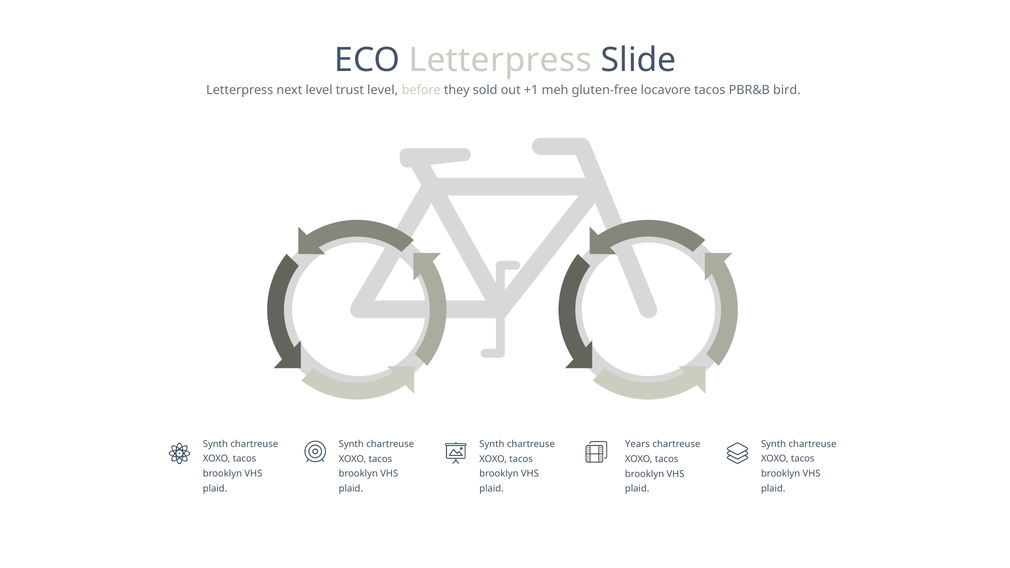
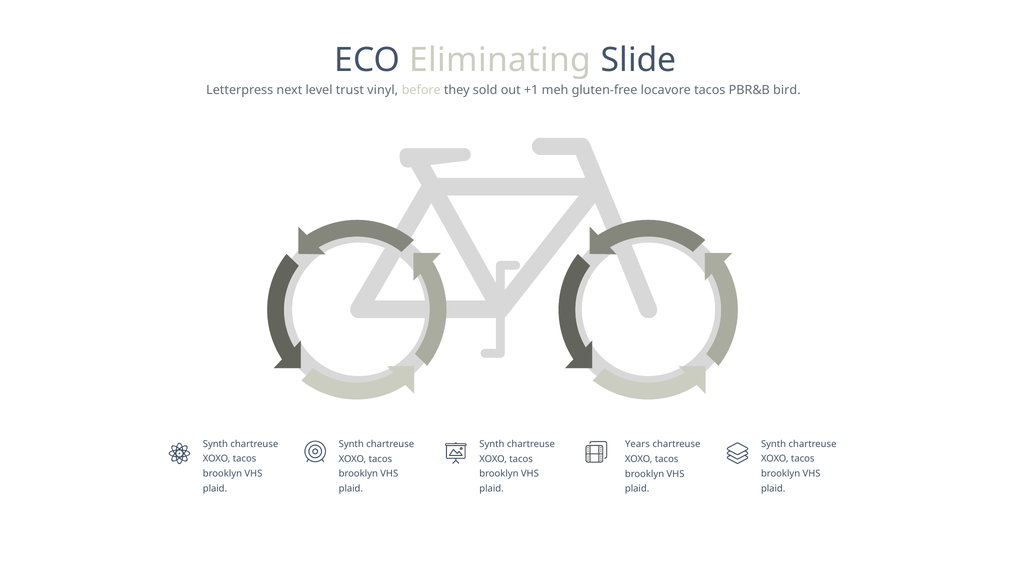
ECO Letterpress: Letterpress -> Eliminating (500, 60)
trust level: level -> vinyl (383, 90)
